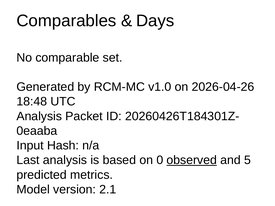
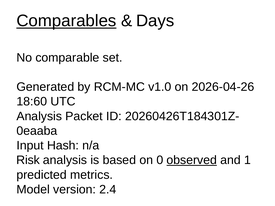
Comparables underline: none -> present (66, 21)
18:48: 18:48 -> 18:60 (32, 102)
Last: Last -> Risk (28, 160)
5: 5 -> 1 (248, 160)
2.1: 2.1 -> 2.4 (108, 190)
